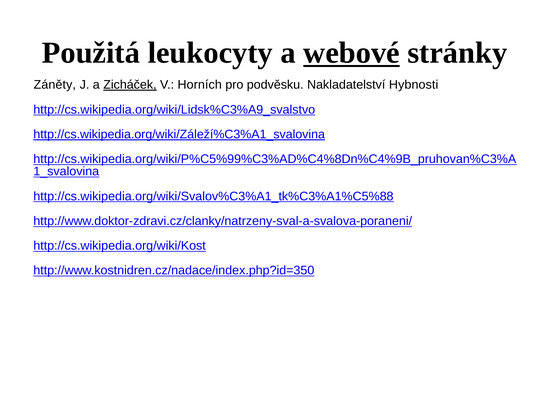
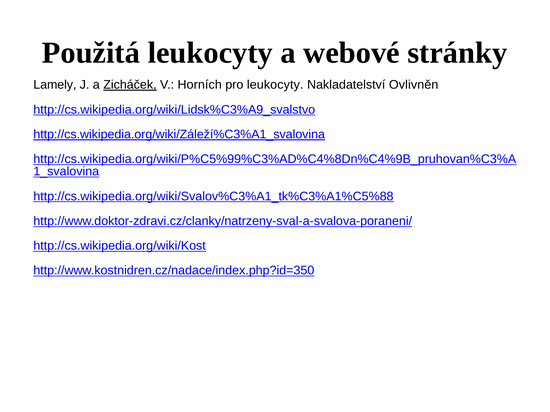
webové underline: present -> none (352, 53)
Záněty: Záněty -> Lamely (55, 85)
pro podvěsku: podvěsku -> leukocyty (275, 85)
Hybnosti: Hybnosti -> Ovlivněn (414, 85)
